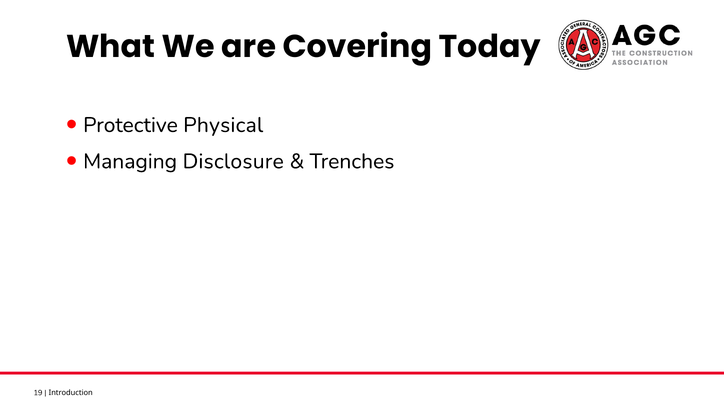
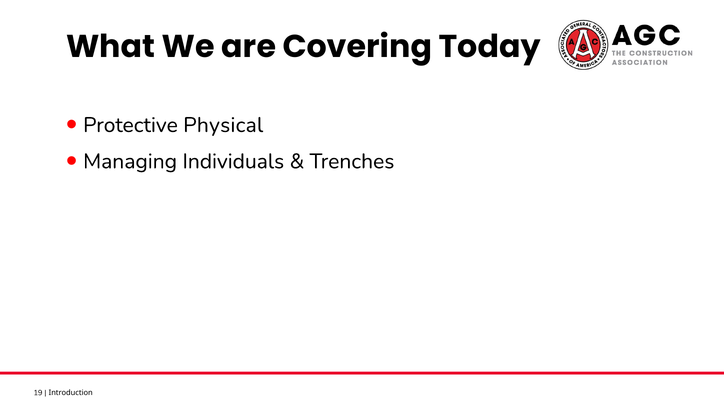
Disclosure: Disclosure -> Individuals (233, 161)
